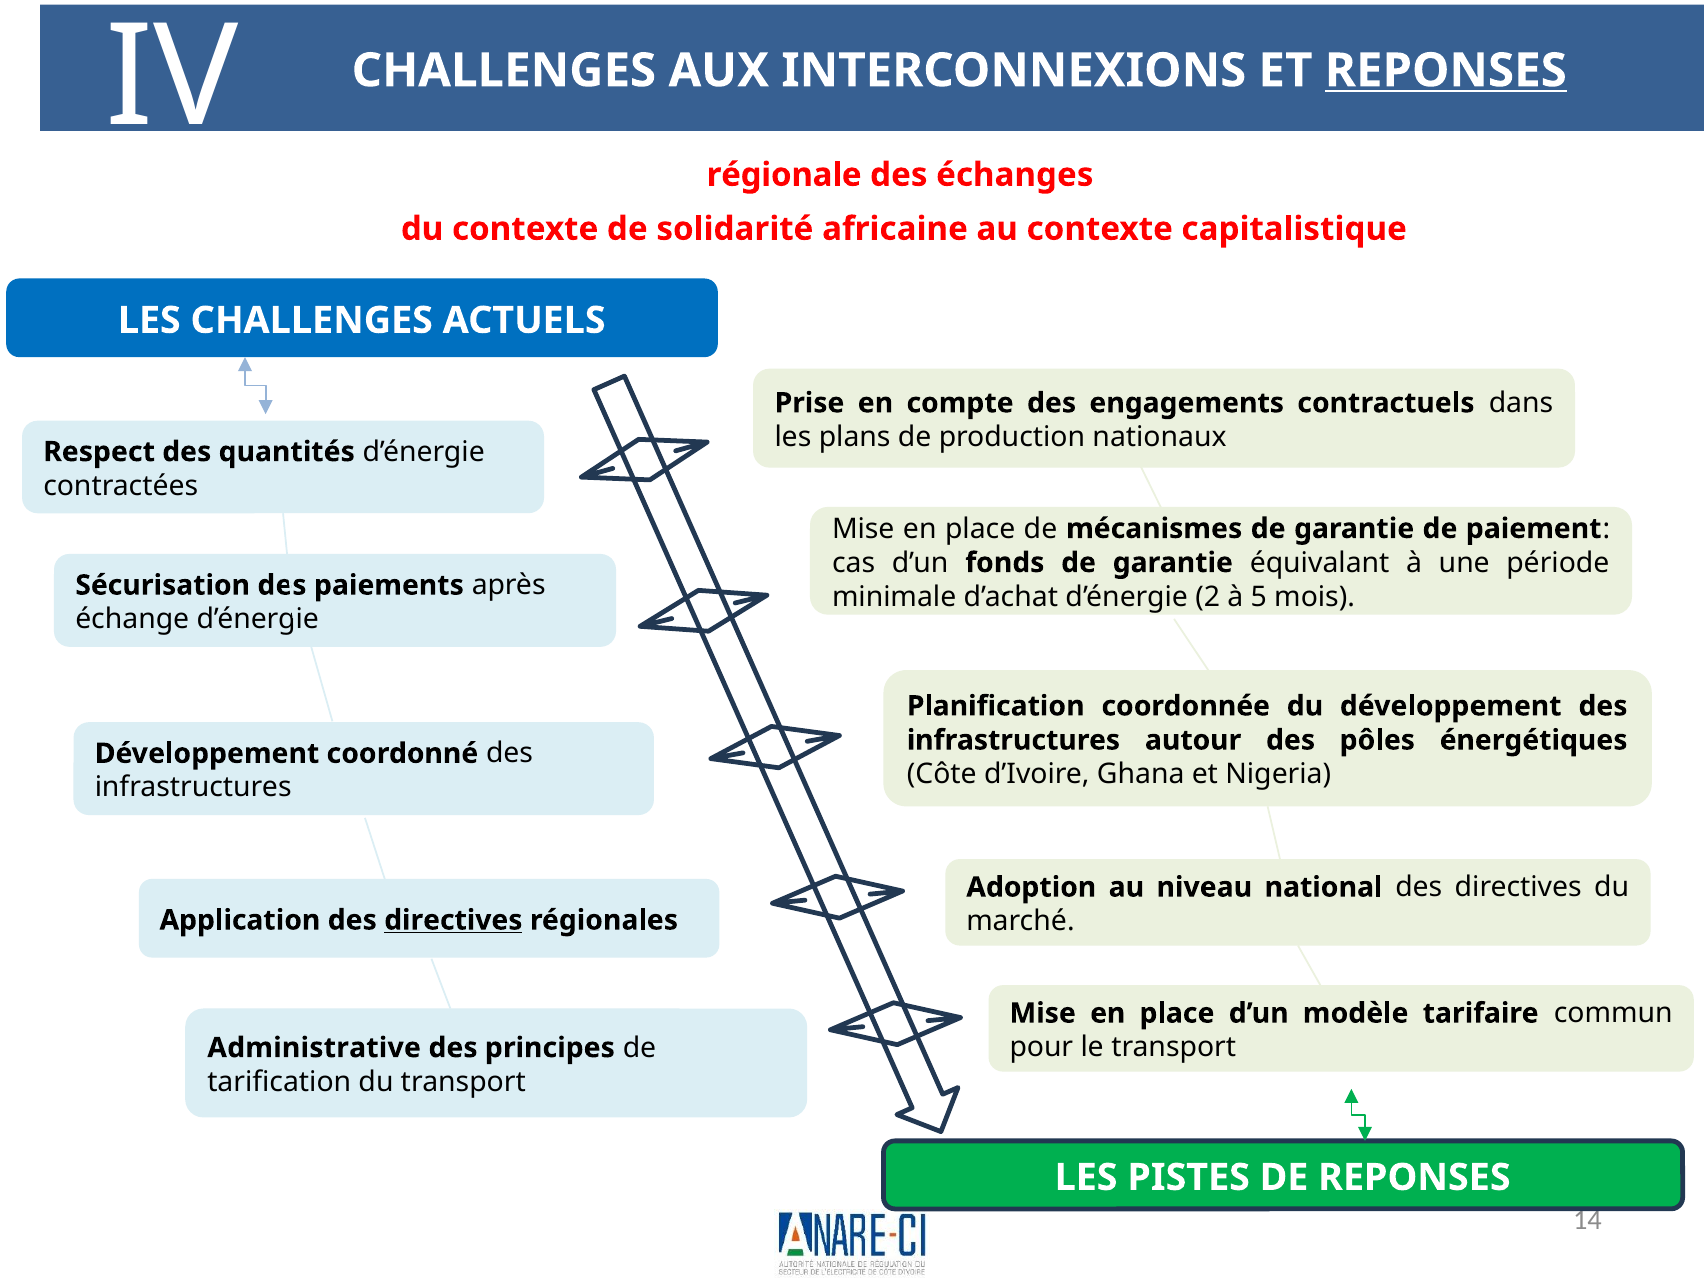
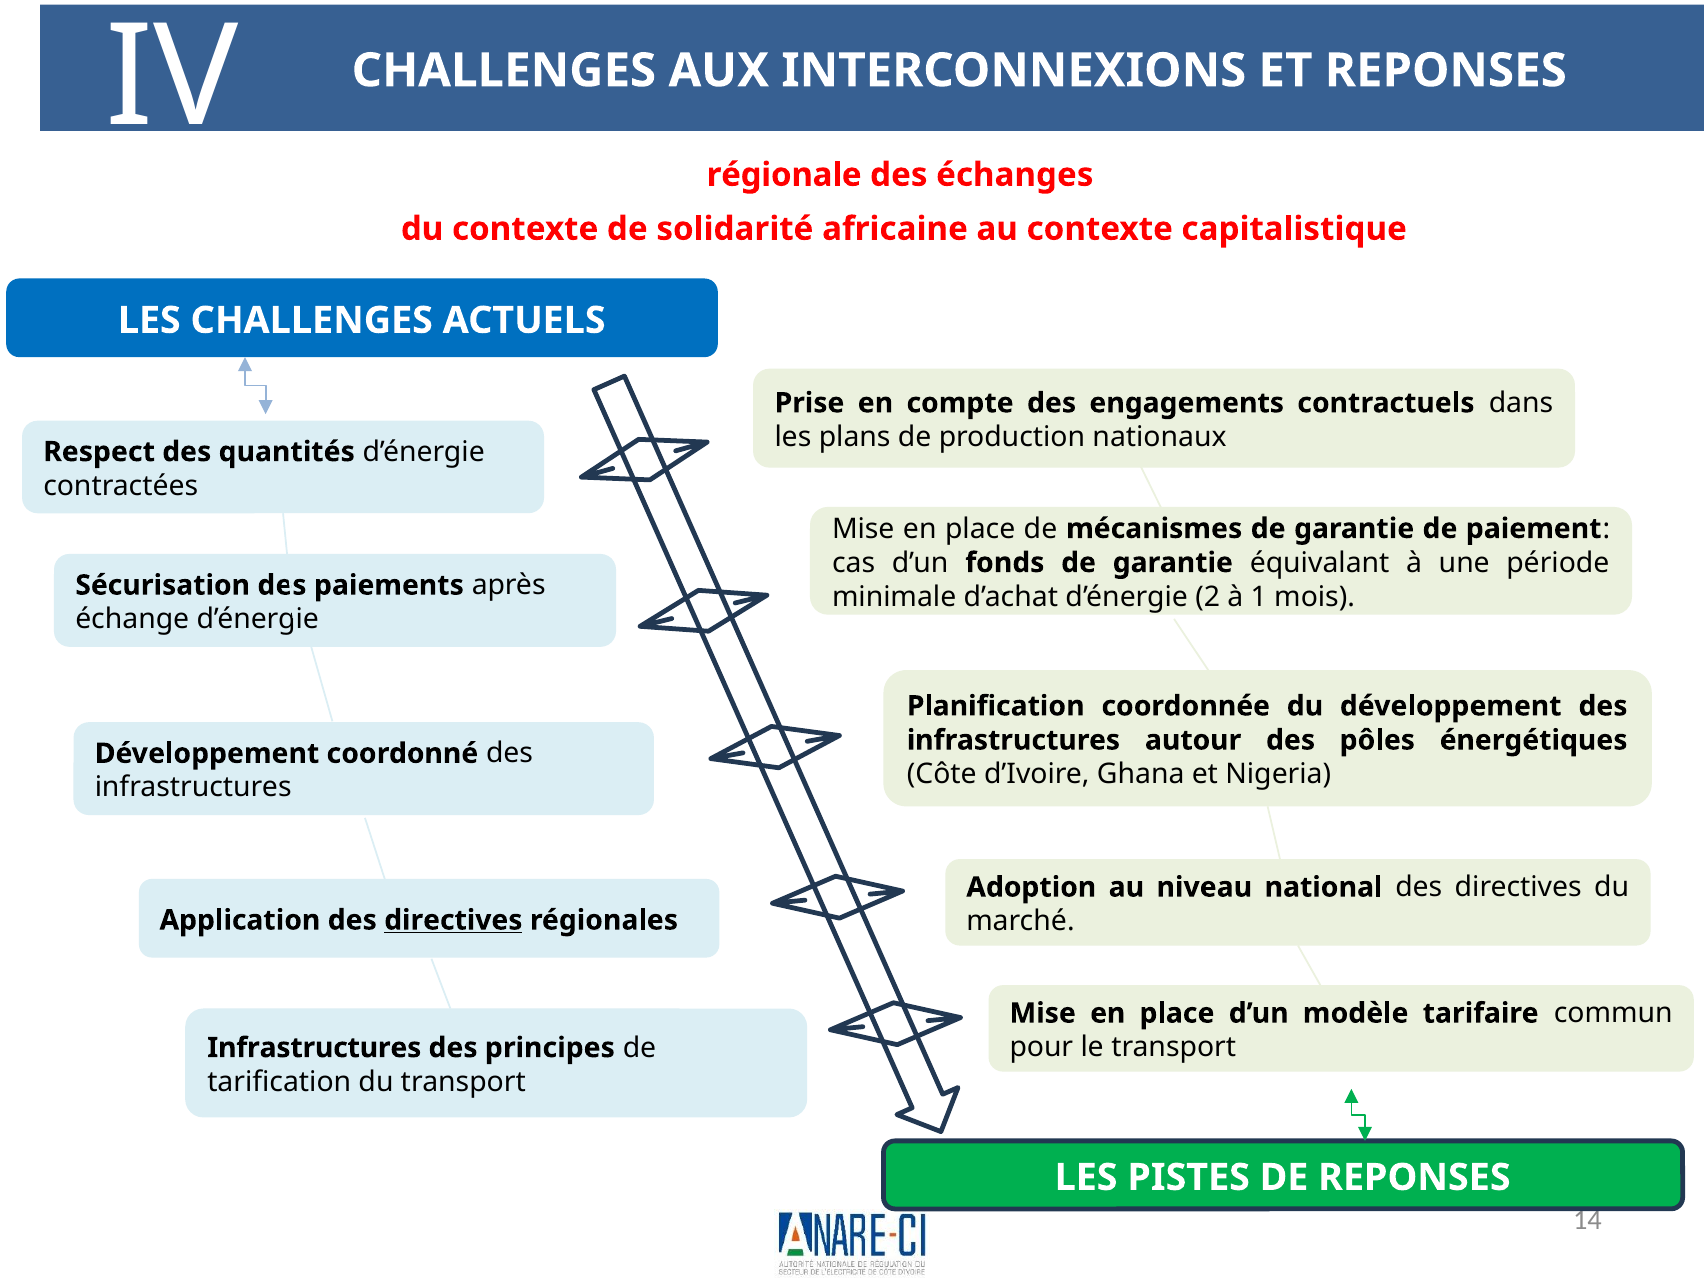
REPONSES underline: present -> none (1446, 71)
5: 5 -> 1 (1259, 597)
Administrative: Administrative -> Infrastructures (314, 1048)
